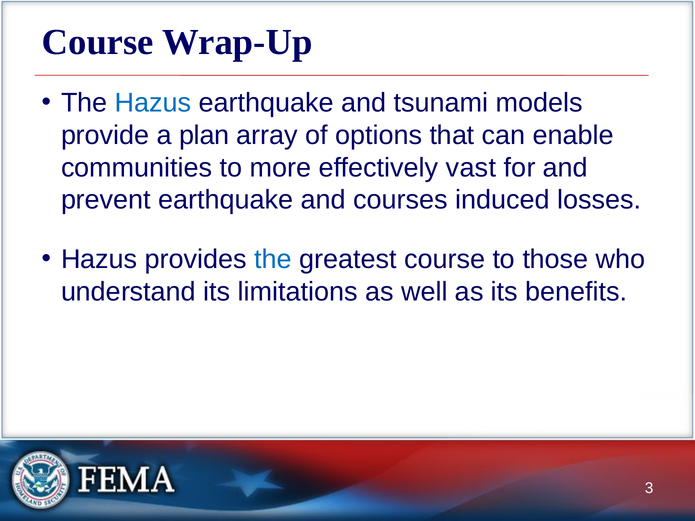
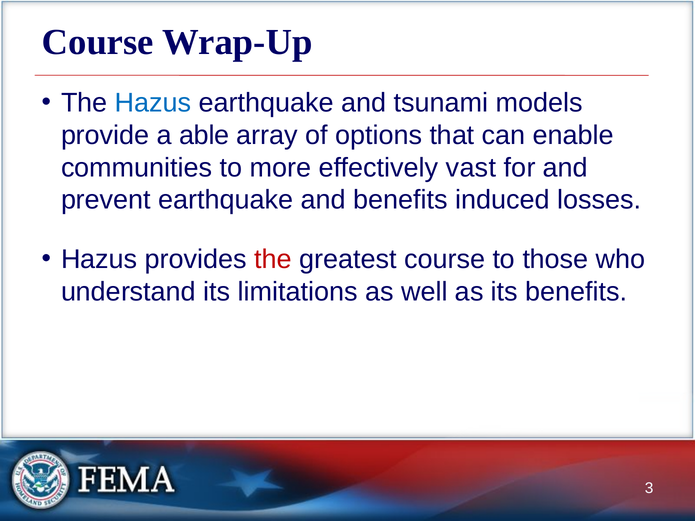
plan: plan -> able (204, 135)
and courses: courses -> benefits (401, 200)
the colour: blue -> red (273, 260)
